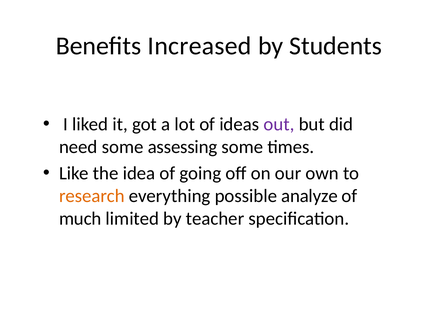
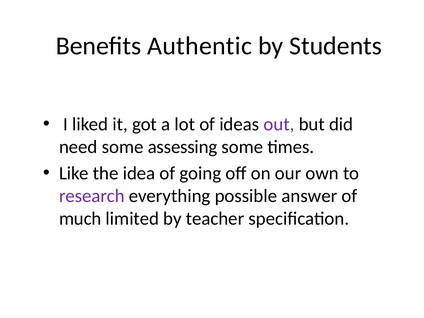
Increased: Increased -> Authentic (200, 46)
research colour: orange -> purple (92, 196)
analyze: analyze -> answer (309, 196)
